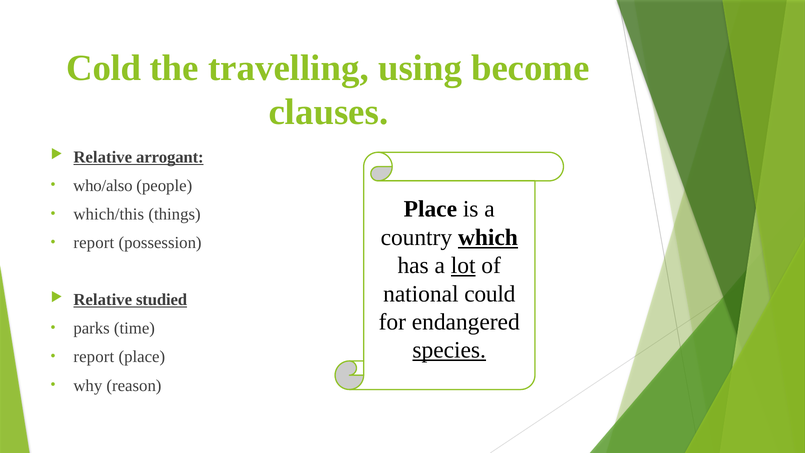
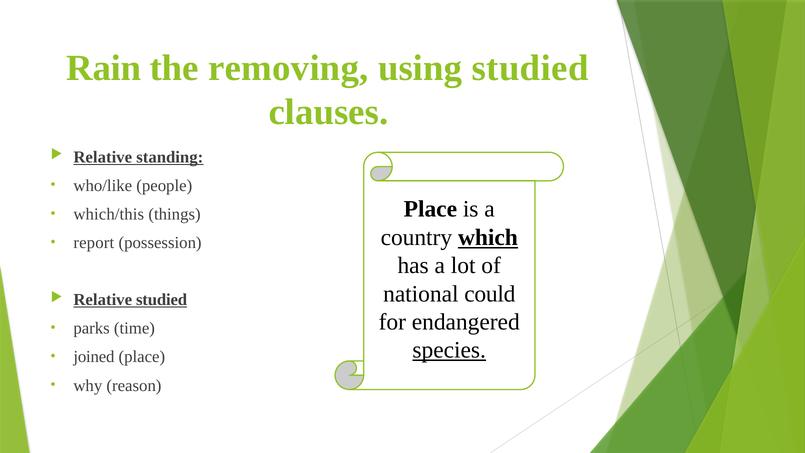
Cold: Cold -> Rain (104, 68)
travelling: travelling -> removing (288, 68)
using become: become -> studied (530, 68)
arrogant: arrogant -> standing (170, 157)
who/also: who/also -> who/like (103, 185)
lot underline: present -> none (463, 265)
report: report -> joined (94, 357)
